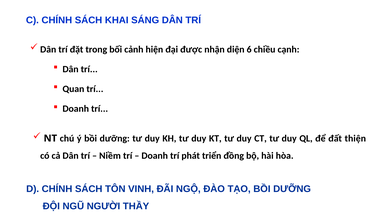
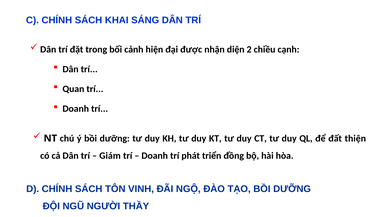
6: 6 -> 2 (249, 49)
Niềm: Niềm -> Giám (110, 156)
